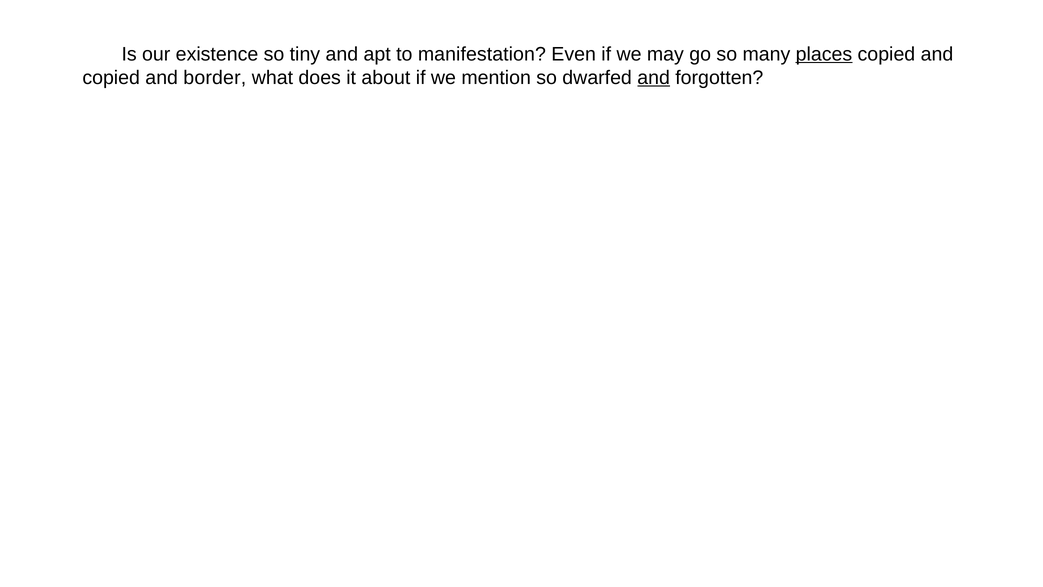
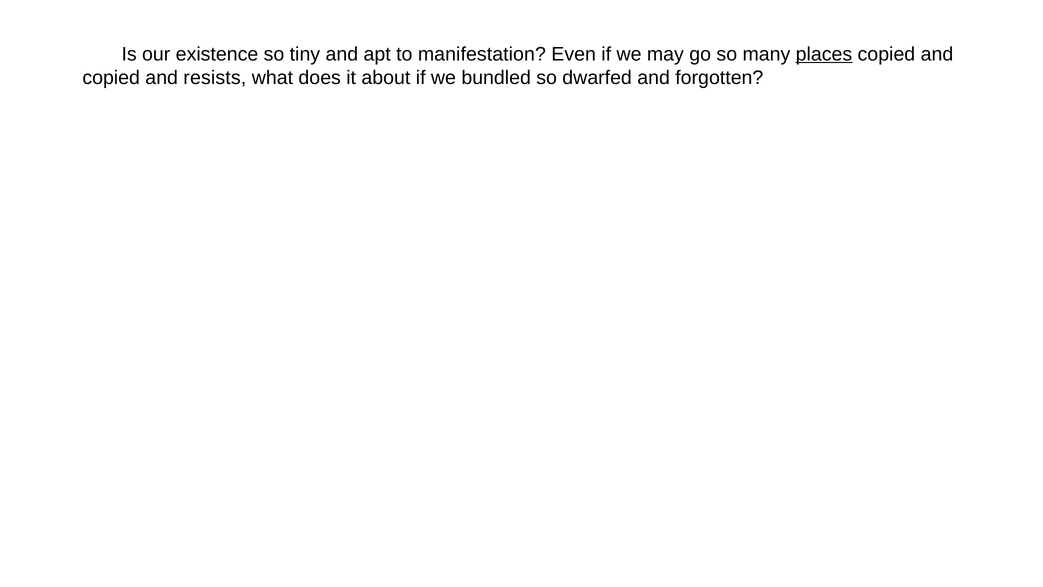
border: border -> resists (215, 78)
mention: mention -> bundled (496, 78)
and underline: present -> none (654, 78)
